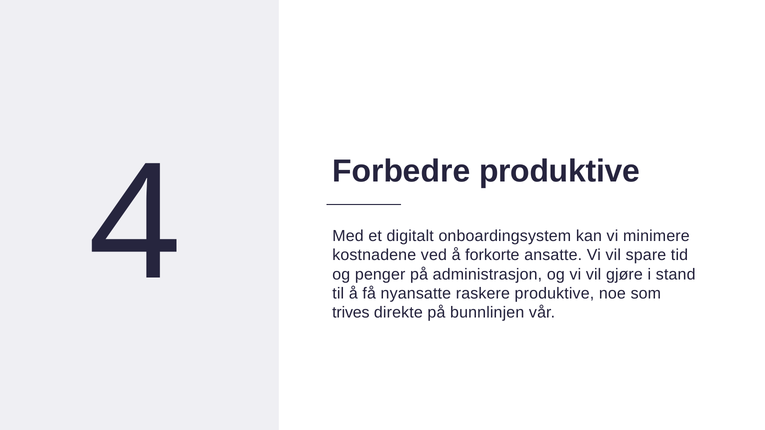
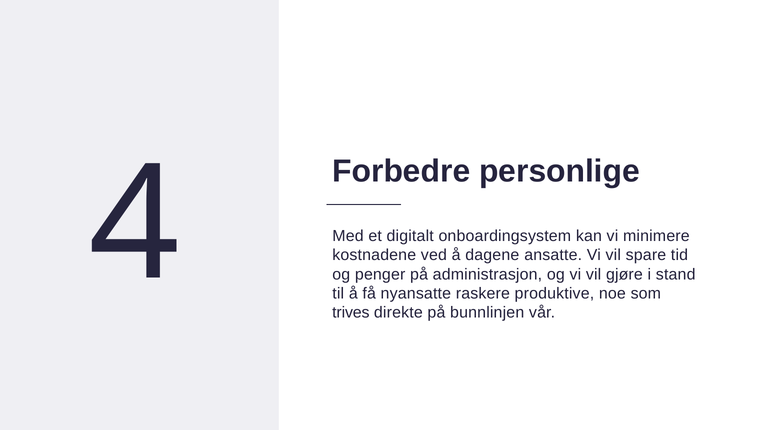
Forbedre produktive: produktive -> personlige (559, 172)
forkorte: forkorte -> dagene (492, 255)
